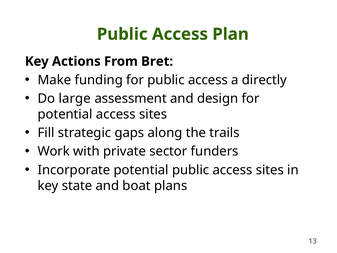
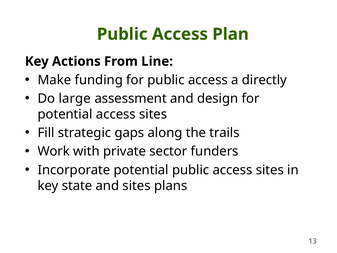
Bret: Bret -> Line (157, 61)
and boat: boat -> sites (137, 186)
